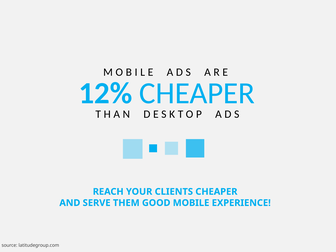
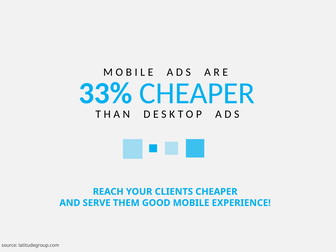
12%: 12% -> 33% (105, 93)
